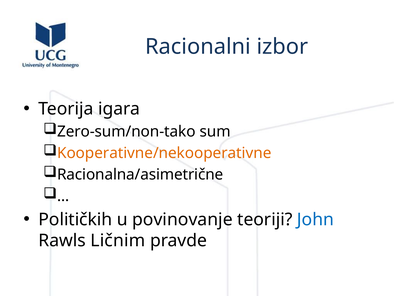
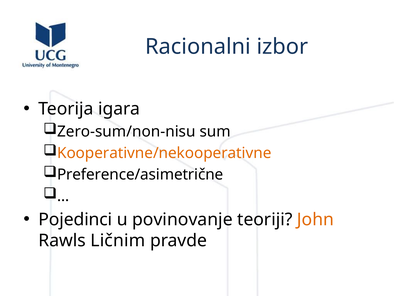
Zero-sum/non-tako: Zero-sum/non-tako -> Zero-sum/non-nisu (126, 131)
Racionalna/asimetrične: Racionalna/asimetrične -> Preference/asimetrične (140, 174)
Političkih: Političkih -> Pojedinci (75, 219)
John colour: blue -> orange (315, 219)
